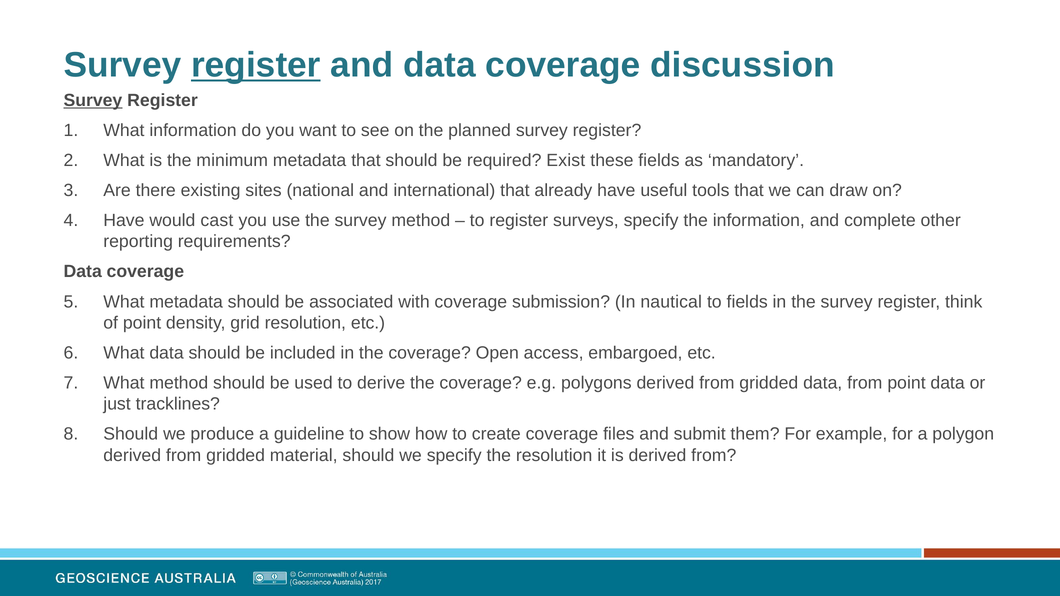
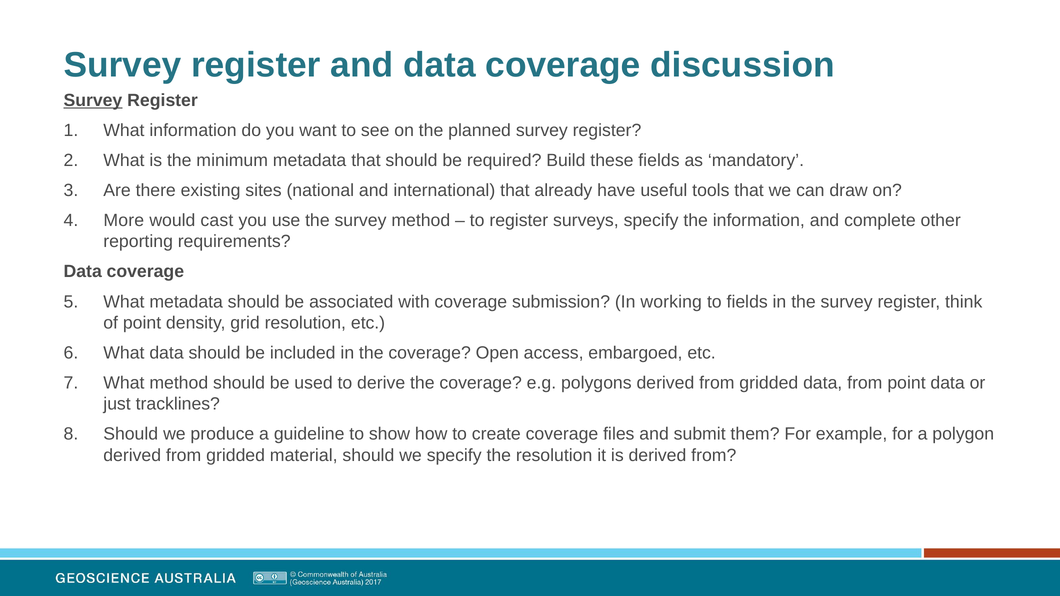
register underline: present -> none (256, 65)
Exist: Exist -> Build (566, 160)
Have: Have -> More (124, 221)
nautical: nautical -> working (671, 302)
